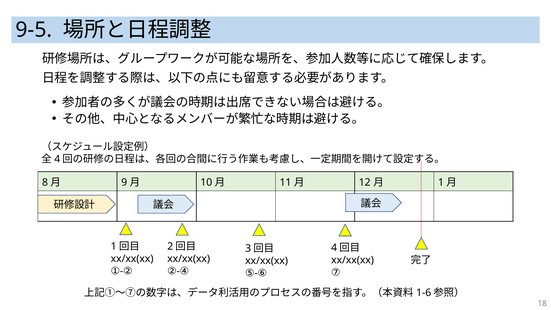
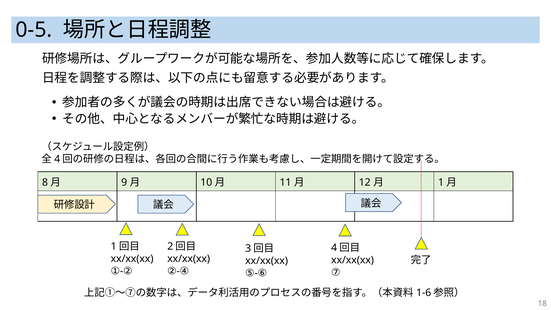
9-5: 9-5 -> 0-5 (34, 30)
